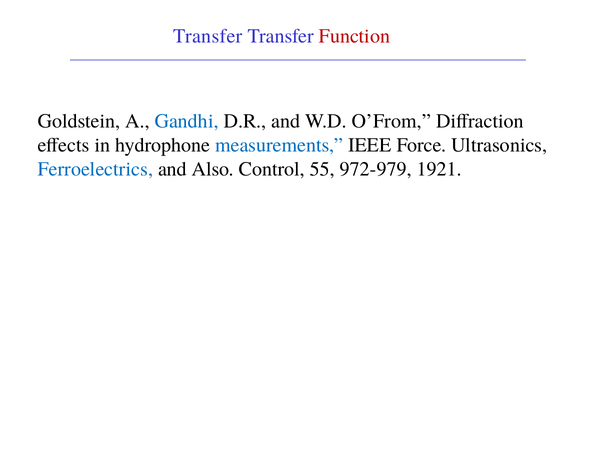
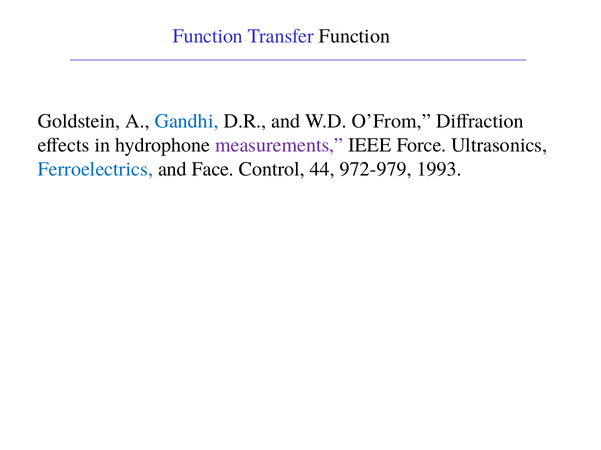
Transfer: Transfer -> Function (208, 36)
Function colour: red -> black (354, 36)
measurements colour: blue -> purple (279, 146)
Also: Also -> Face (213, 170)
55: 55 -> 44 (322, 170)
1921: 1921 -> 1993 (439, 170)
